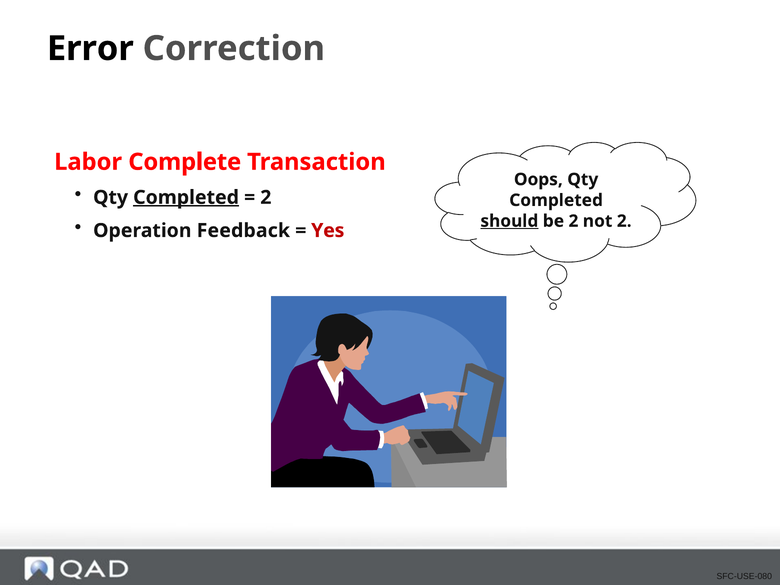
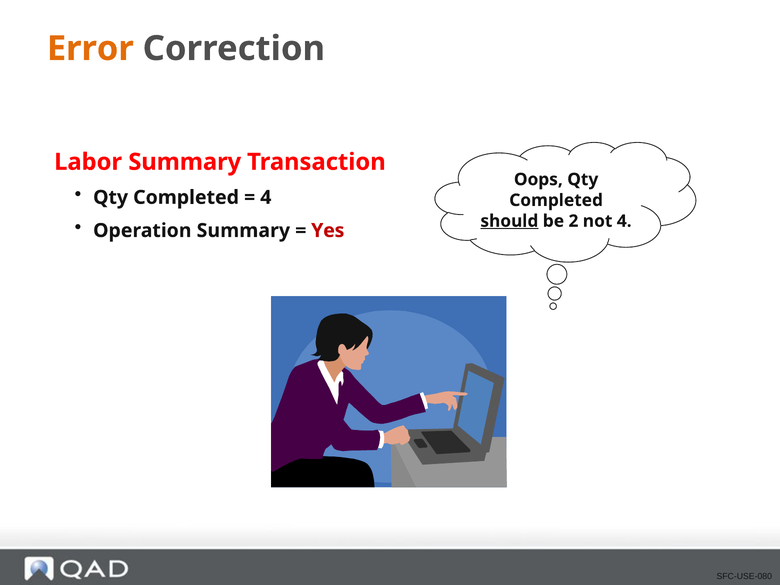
Error colour: black -> orange (90, 49)
Labor Complete: Complete -> Summary (185, 162)
Completed underline: present -> none (186, 197)
2: 2 -> 4 (266, 197)
not 2: 2 -> 4 (624, 221)
Operation Feedback: Feedback -> Summary (243, 231)
